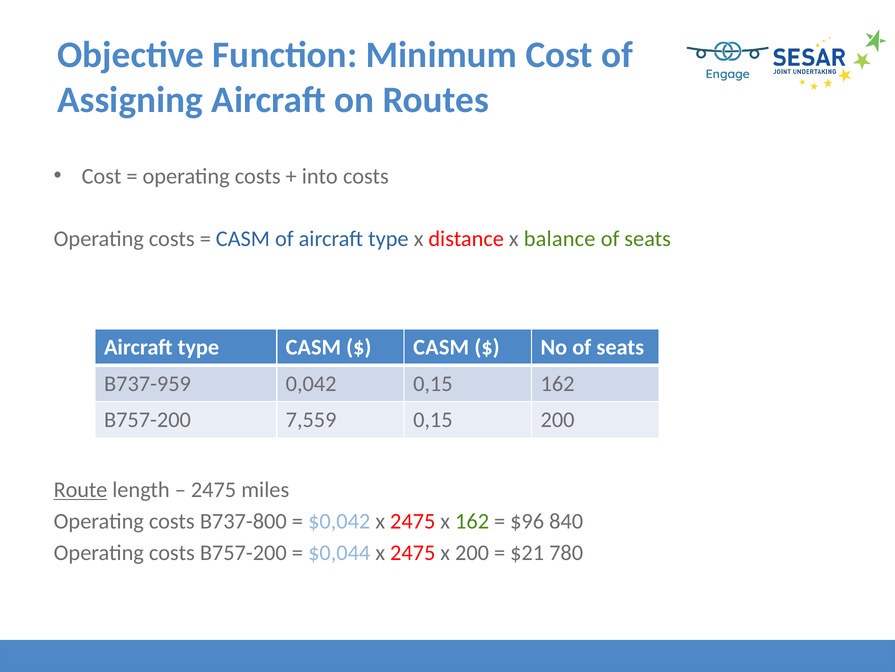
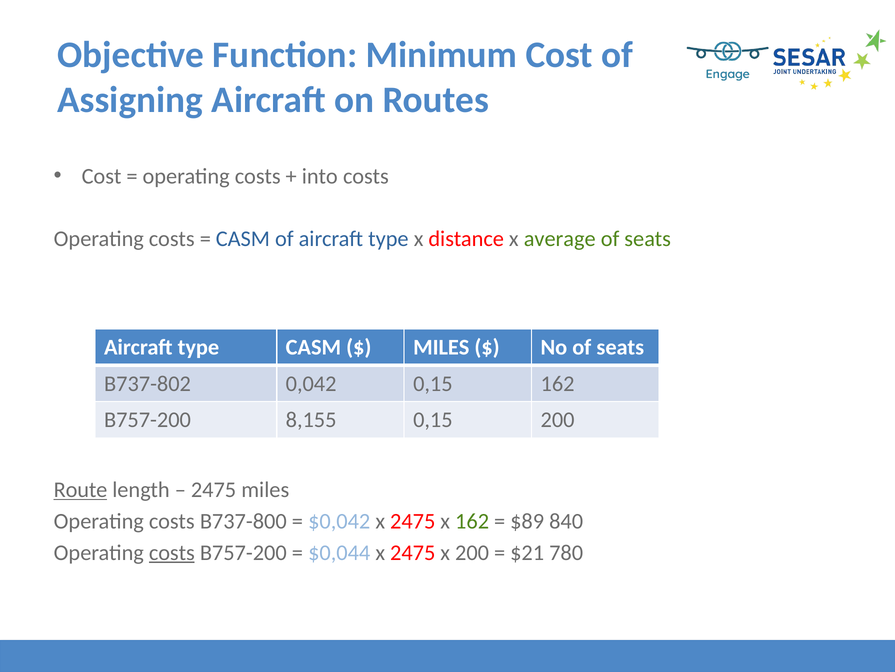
balance: balance -> average (560, 239)
CASM: CASM -> MILES (441, 347)
B737-959: B737-959 -> B737-802 (147, 383)
7,559: 7,559 -> 8,155 (311, 420)
$96: $96 -> $89 (527, 521)
costs underline: none -> present (172, 552)
